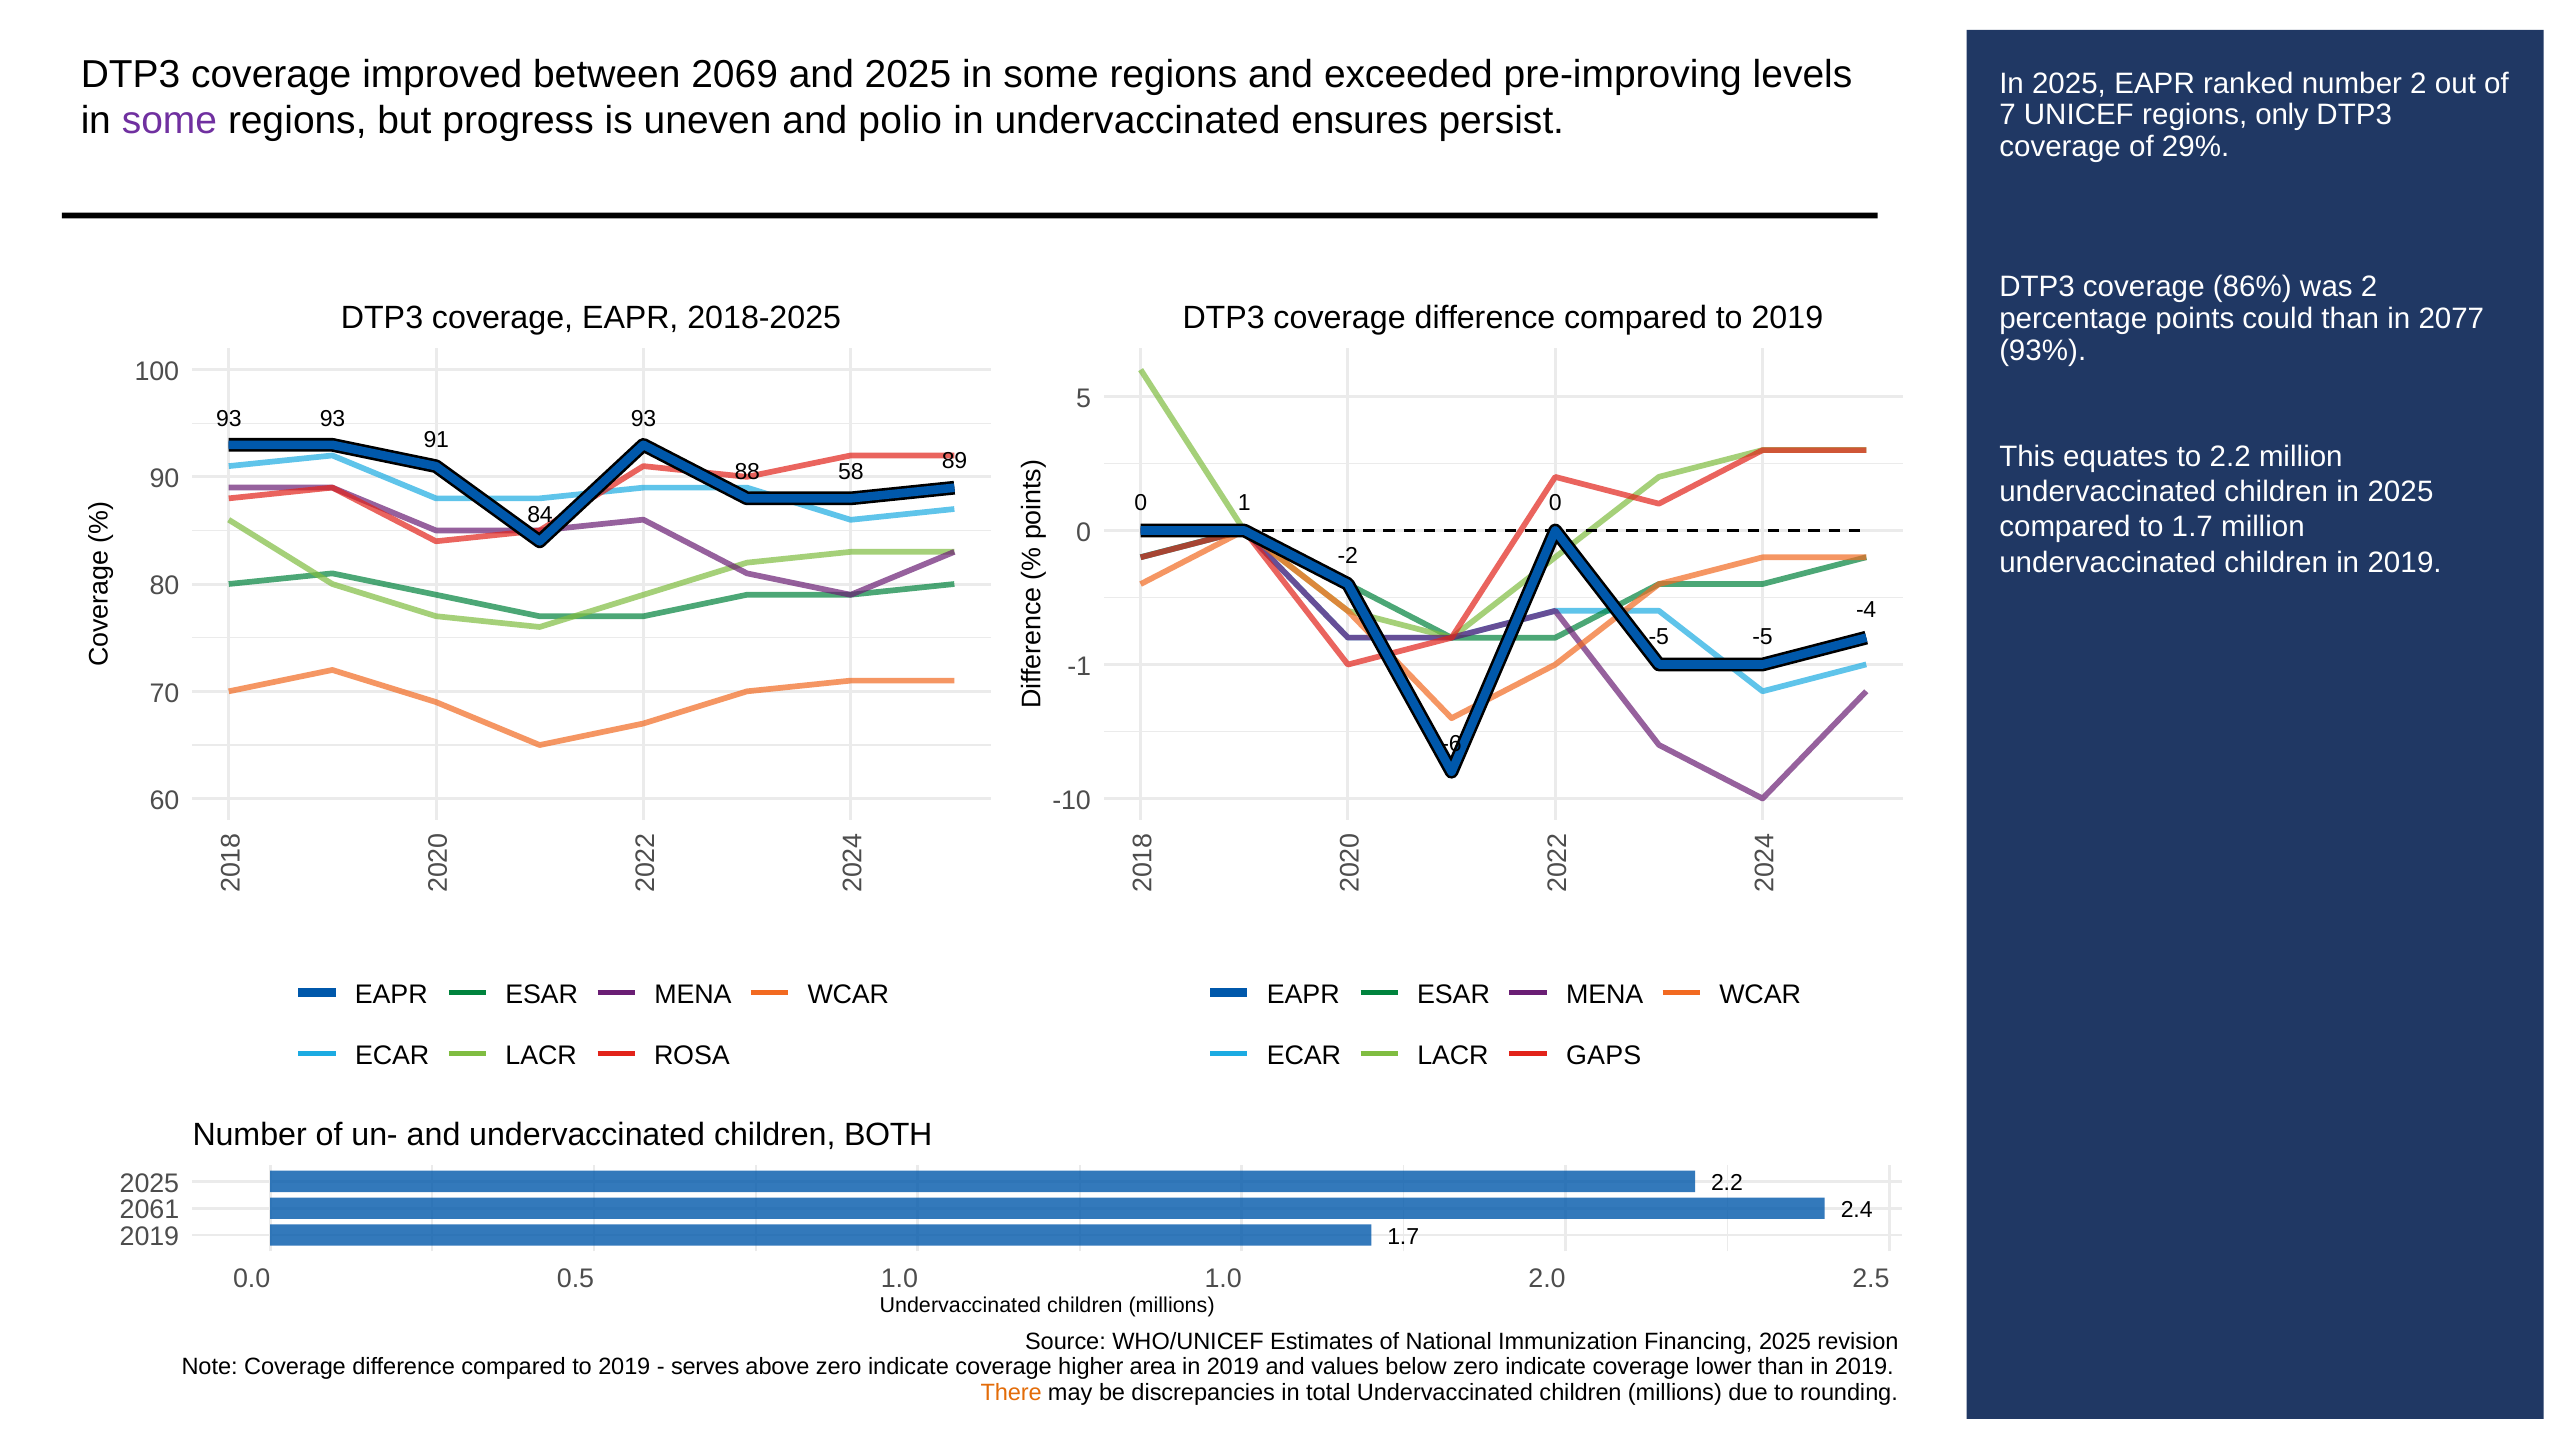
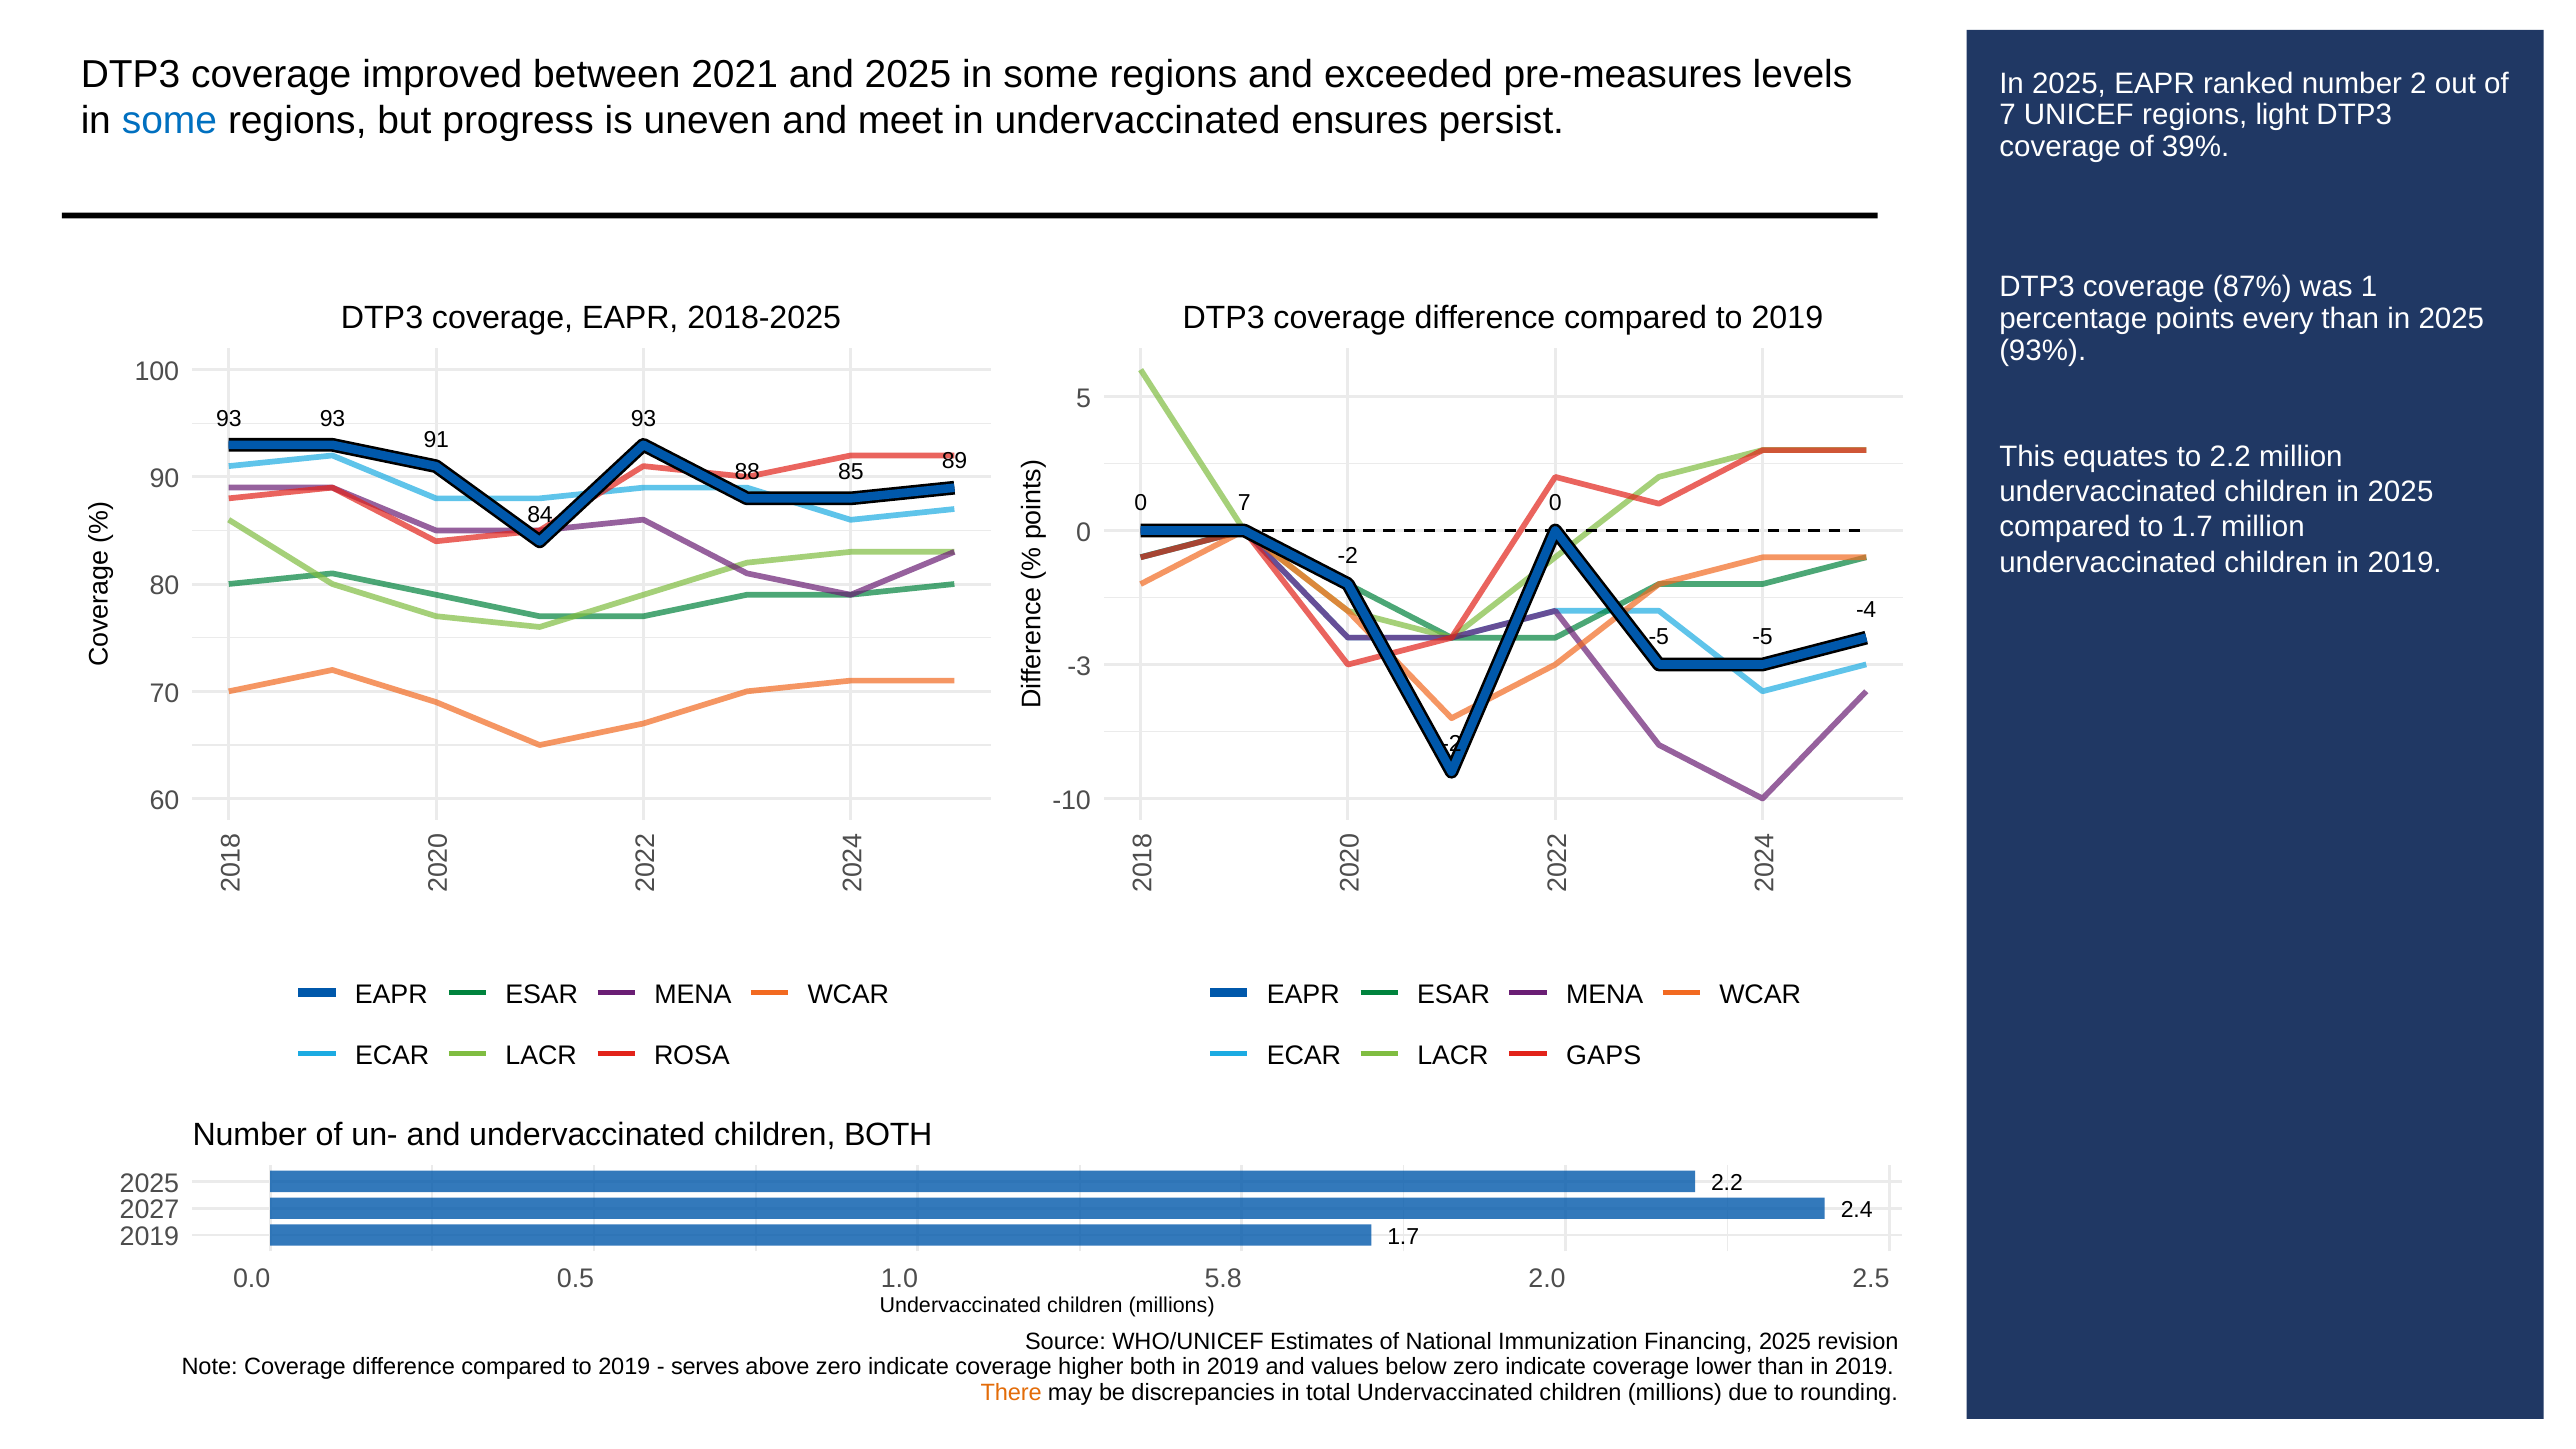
2069: 2069 -> 2021 (735, 74)
pre-improving: pre-improving -> pre-measures (1623, 74)
only: only -> light (2282, 115)
some colour: purple -> blue (169, 121)
polio: polio -> meet (901, 121)
29%: 29% -> 39% (2196, 147)
86%: 86% -> 87% (2252, 287)
was 2: 2 -> 1 (2369, 287)
could: could -> every (2278, 319)
than in 2077: 2077 -> 2025 (2451, 319)
58: 58 -> 85 (851, 472)
1: 1 -> 7 (1244, 503)
-1: -1 -> -3 (1079, 666)
-6: -6 -> -2 (1452, 744)
2061: 2061 -> 2027 (149, 1210)
1.0 1.0: 1.0 -> 5.8 (1223, 1279)
higher area: area -> both (1153, 1367)
